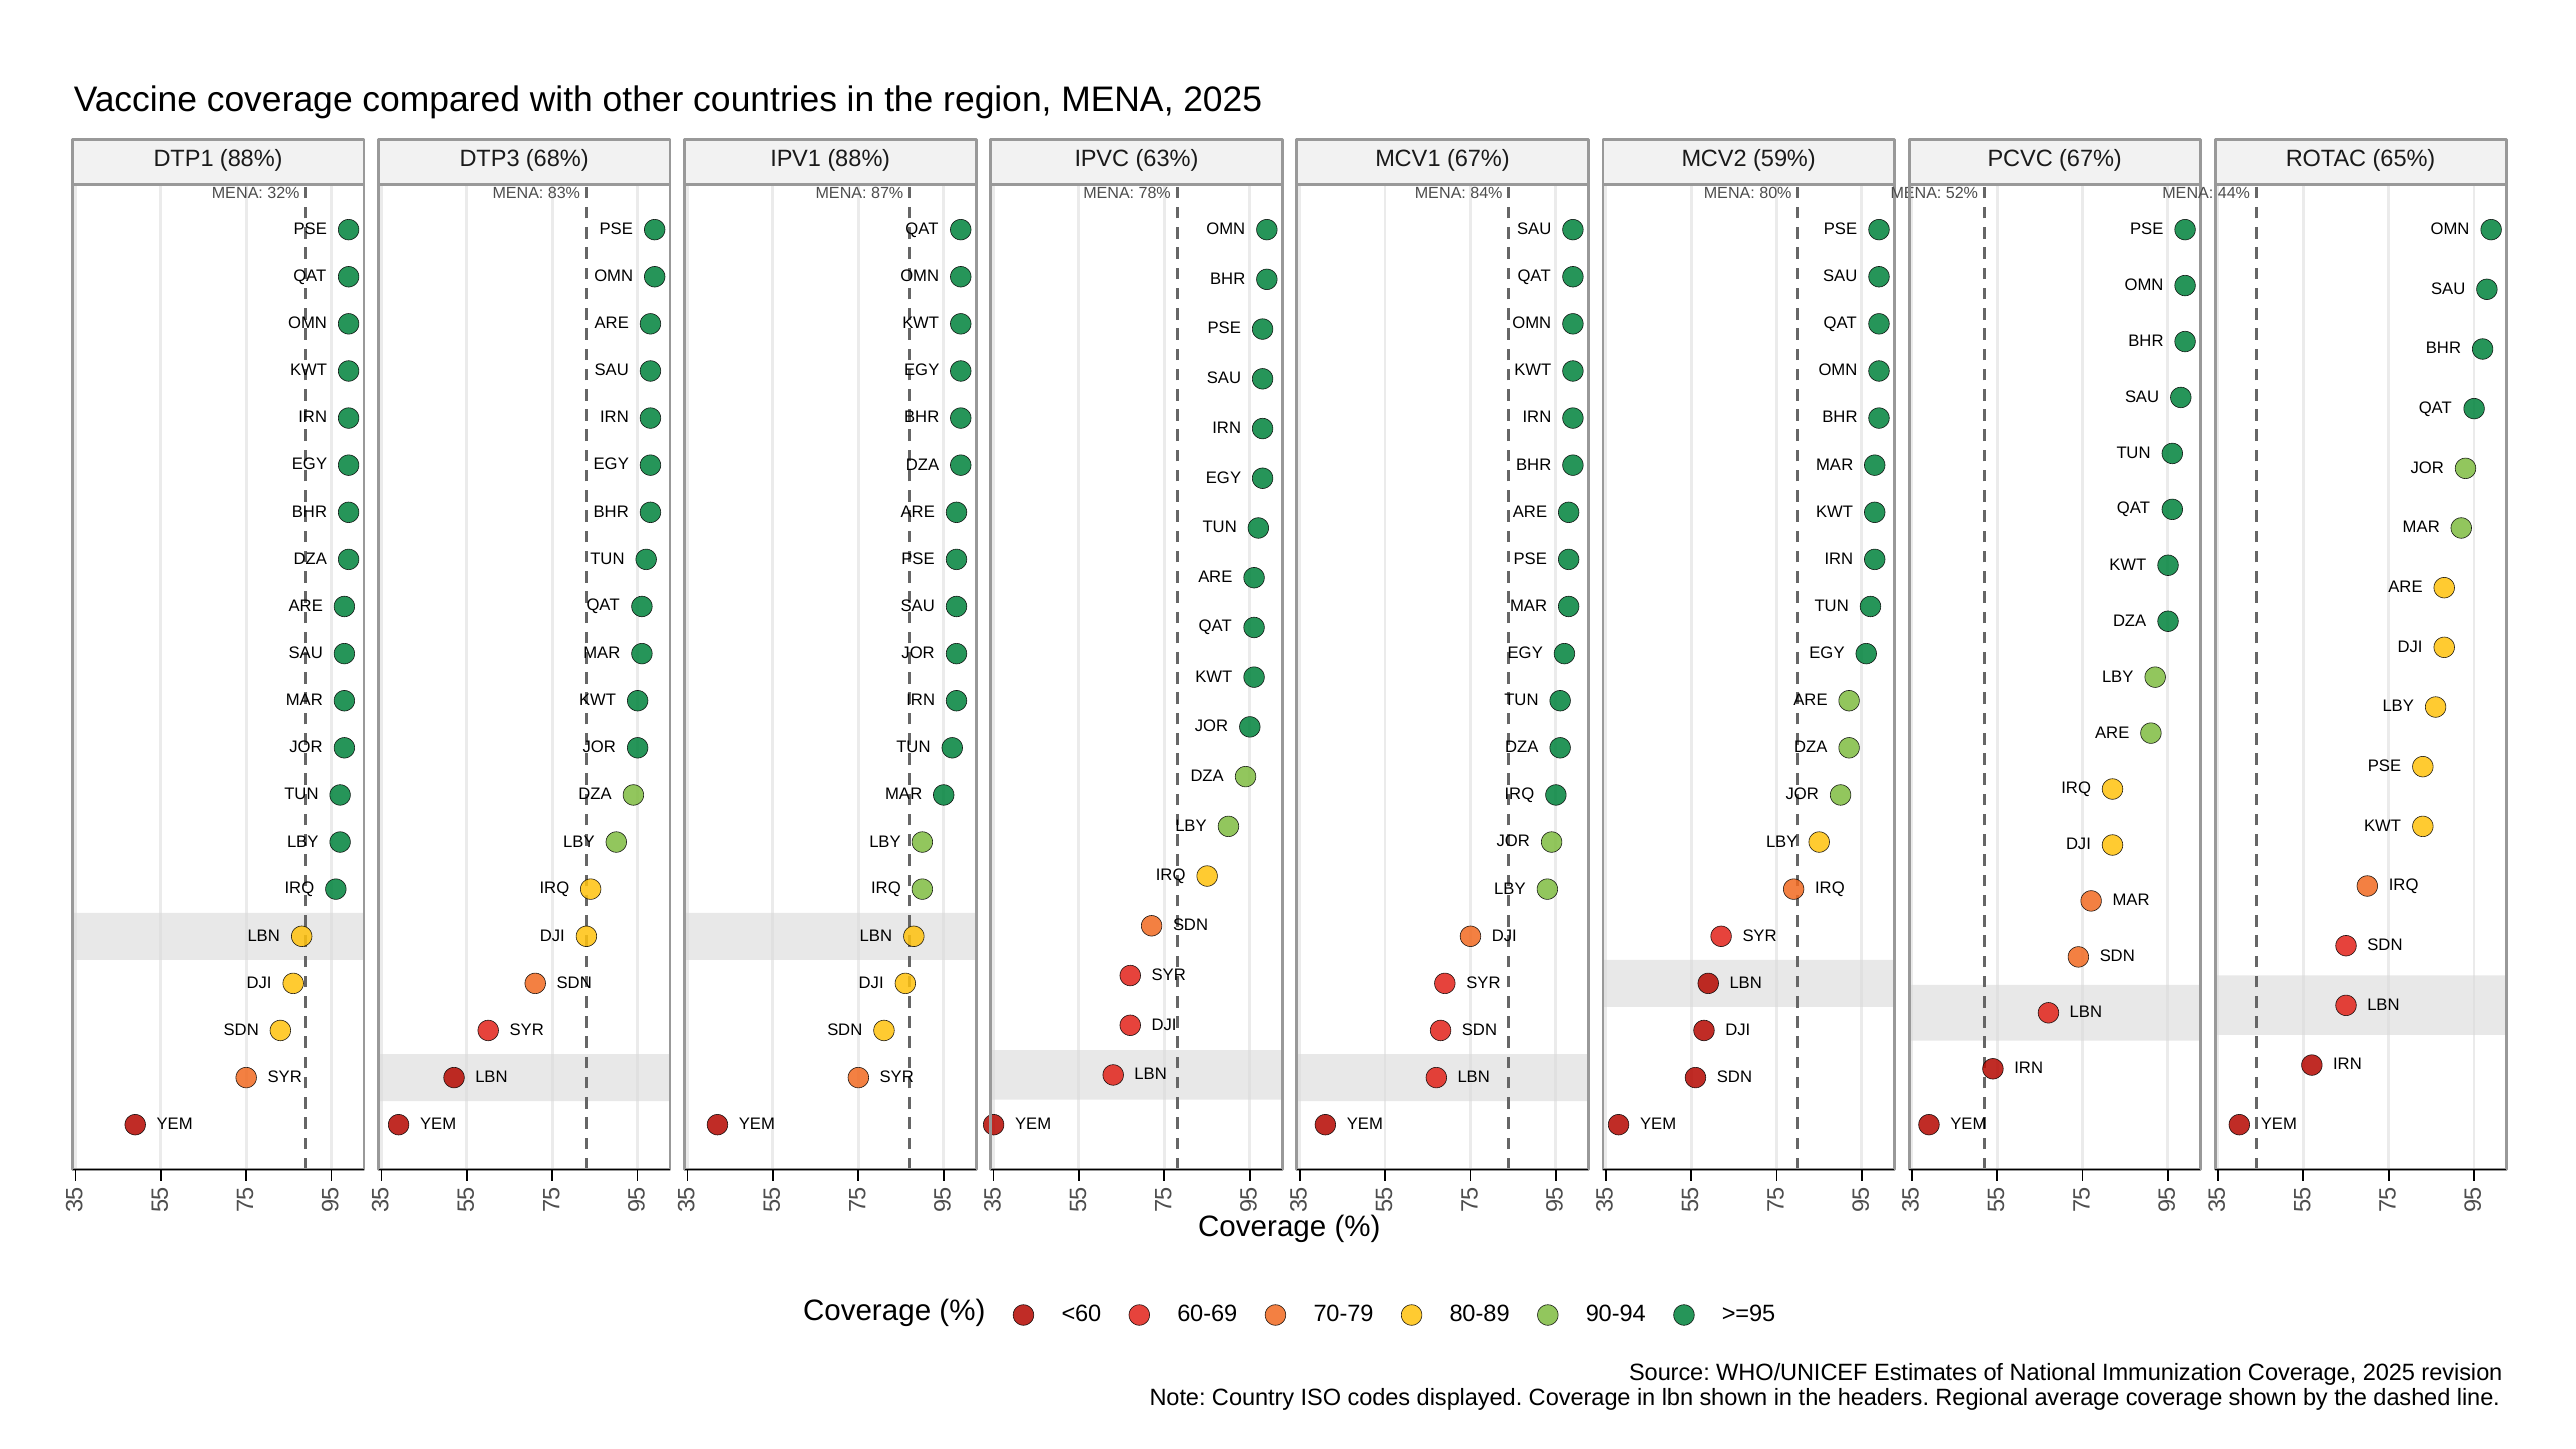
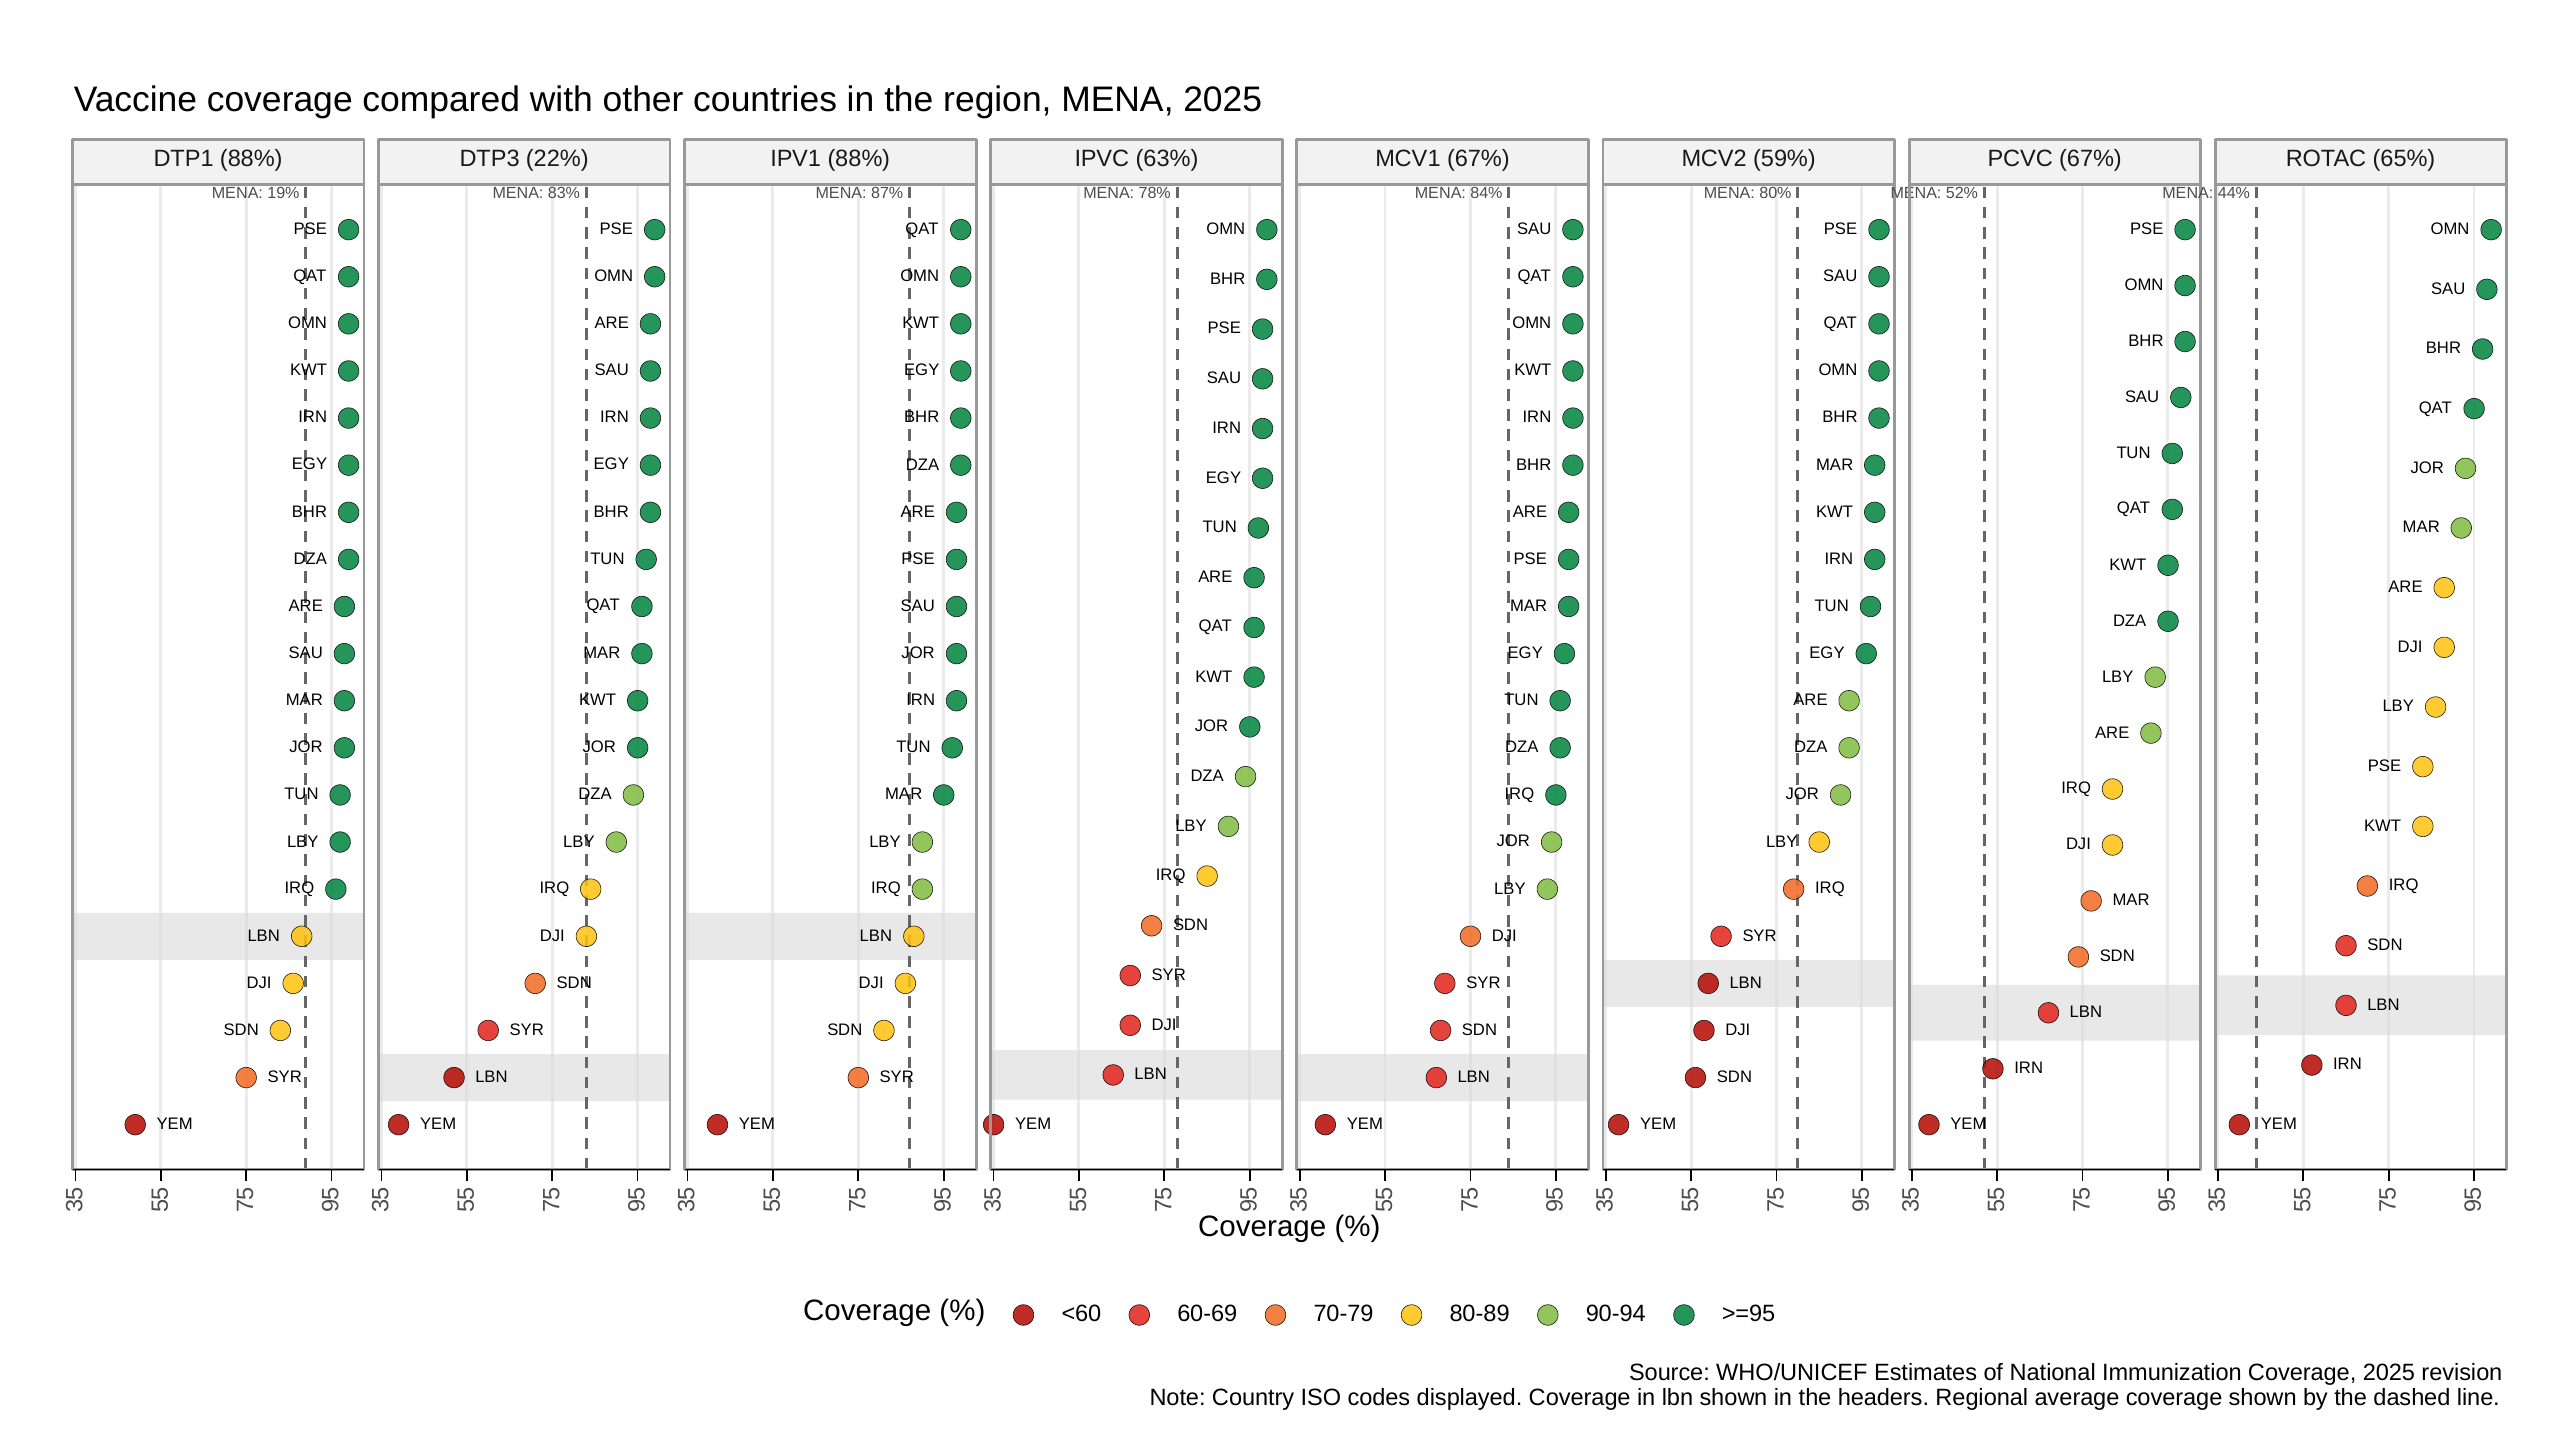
68%: 68% -> 22% (557, 159)
32%: 32% -> 19% (283, 193)
